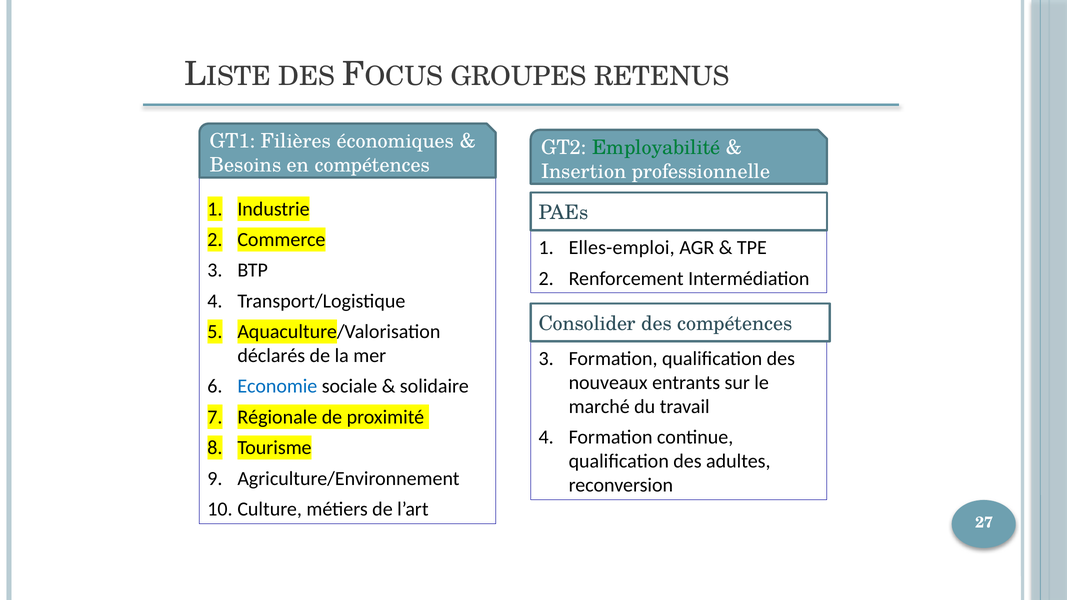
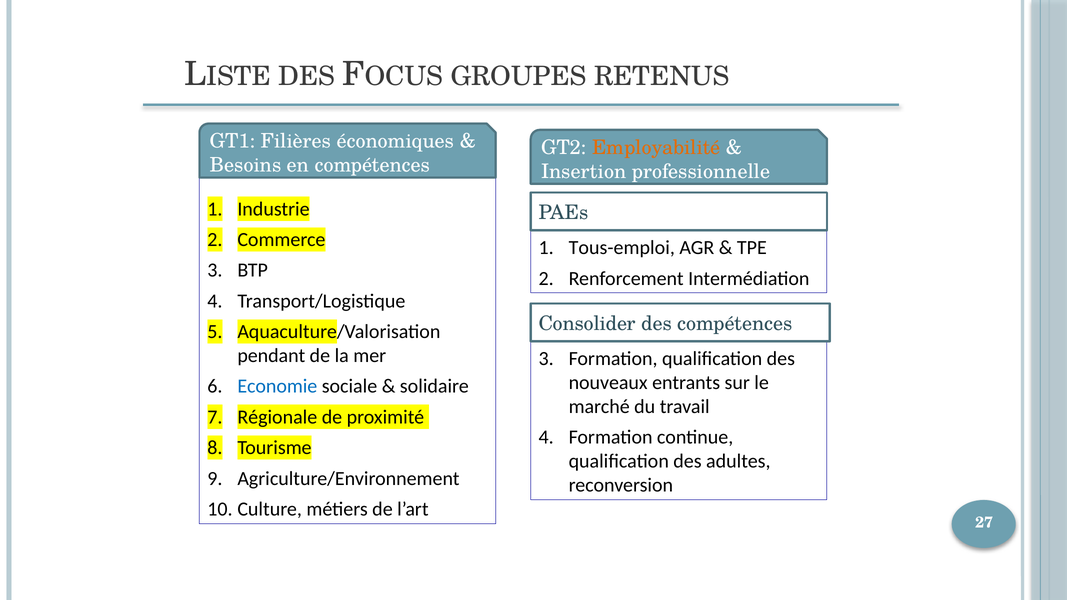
Employabilité colour: green -> orange (656, 148)
Elles-emploi: Elles-emploi -> Tous-emploi (622, 248)
déclarés: déclarés -> pendant (271, 356)
